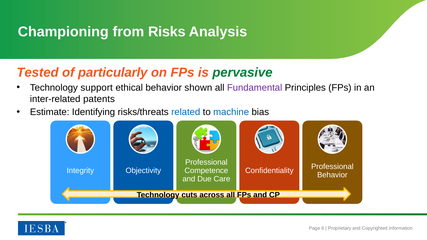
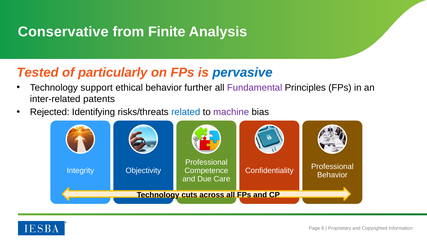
Championing: Championing -> Conservative (63, 32)
Risks: Risks -> Finite (167, 32)
pervasive colour: green -> blue (242, 73)
shown: shown -> further (198, 88)
Estimate: Estimate -> Rejected (50, 112)
machine colour: blue -> purple (231, 112)
